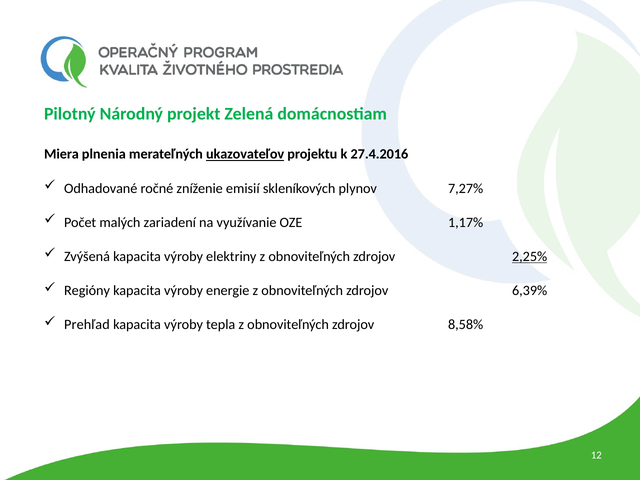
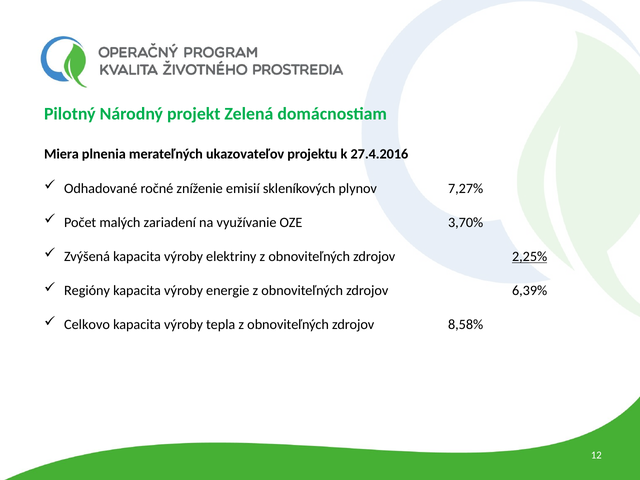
ukazovateľov underline: present -> none (245, 154)
1,17%: 1,17% -> 3,70% (466, 222)
Prehľad: Prehľad -> Celkovo (87, 325)
